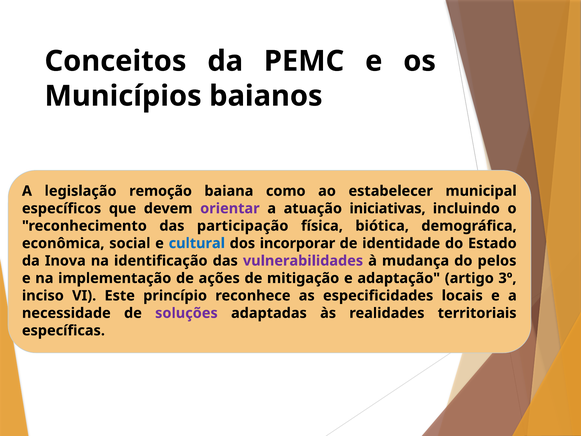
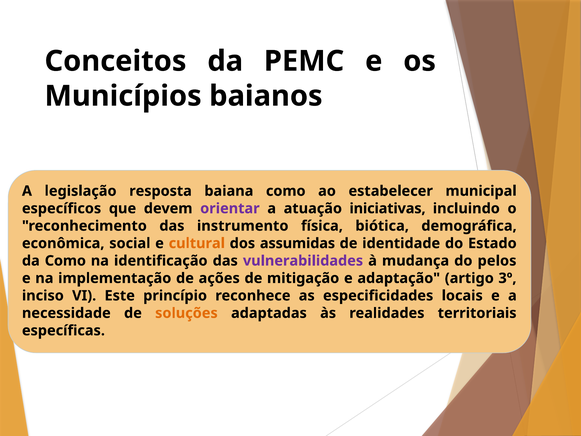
remoção: remoção -> resposta (161, 191)
participação: participação -> instrumento (243, 226)
cultural colour: blue -> orange (197, 243)
incorporar: incorporar -> assumidas (297, 243)
da Inova: Inova -> Como (65, 261)
soluções colour: purple -> orange (186, 313)
